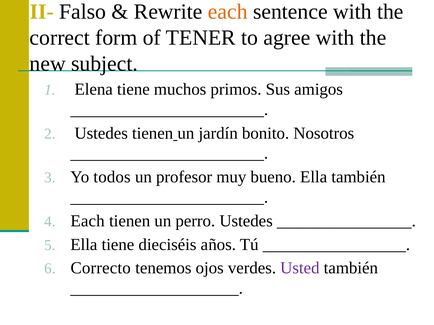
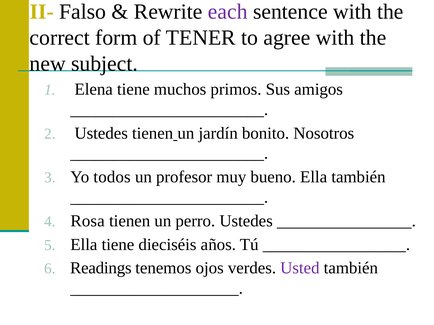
each colour: orange -> purple (228, 12)
Each: Each -> Rosa (88, 221)
Correcto: Correcto -> Readings (101, 268)
